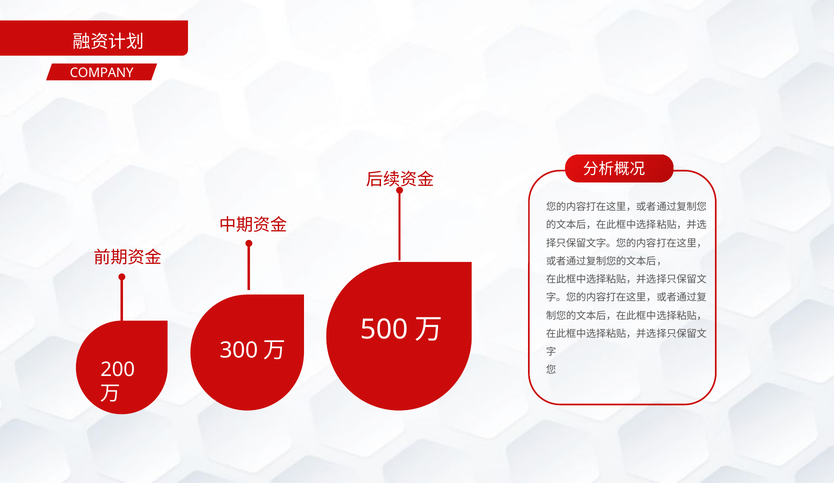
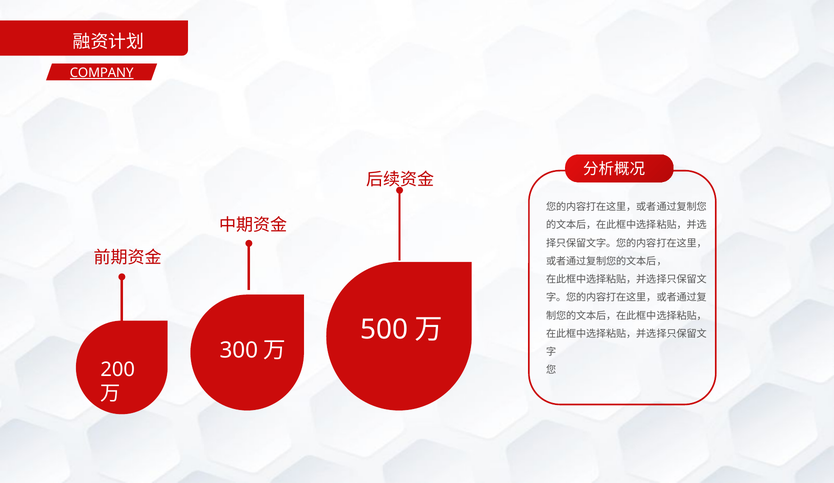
COMPANY underline: none -> present (102, 73)
